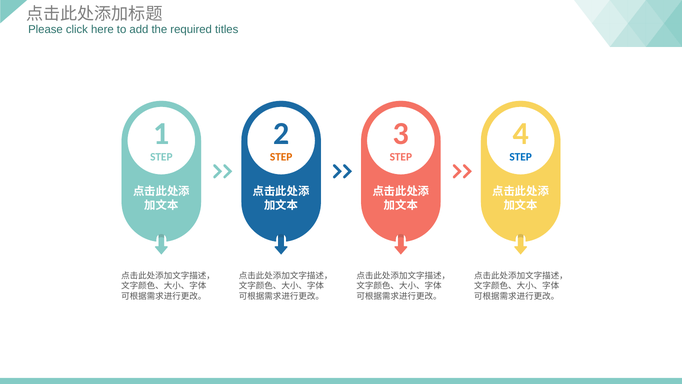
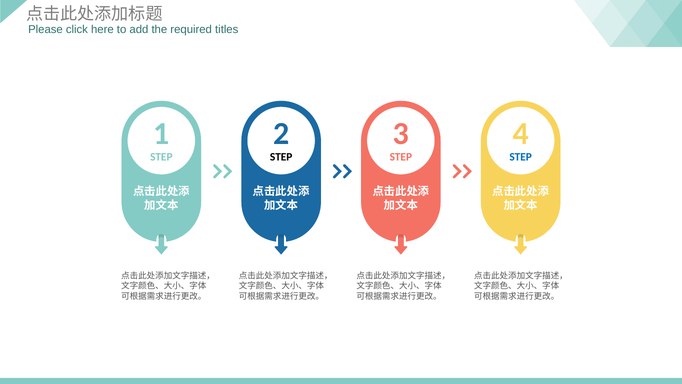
STEP colour: orange -> black (281, 157)
